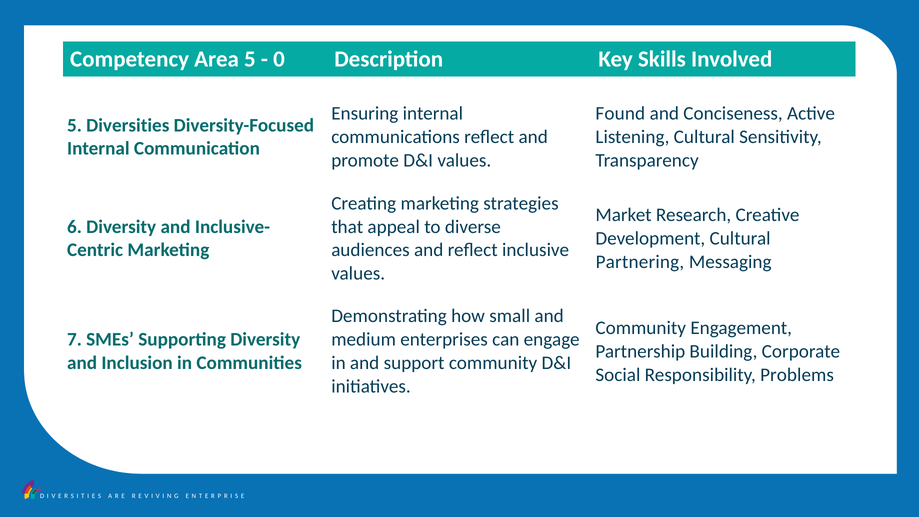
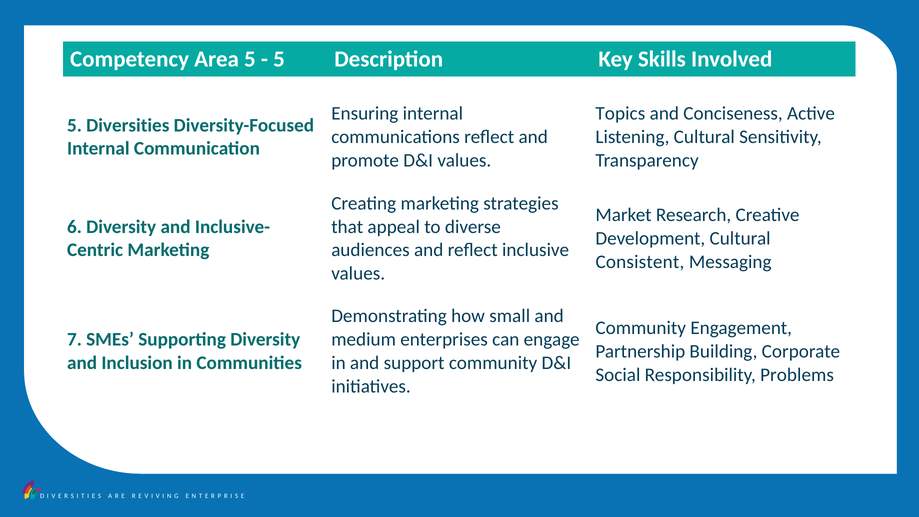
0: 0 -> 5 (279, 59)
Found: Found -> Topics (620, 113)
Partnering: Partnering -> Consistent (640, 262)
